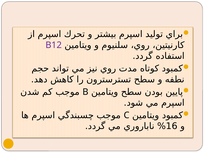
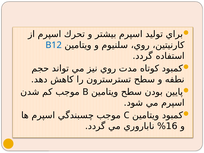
B12 colour: purple -> blue (54, 45)
